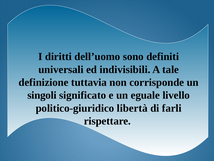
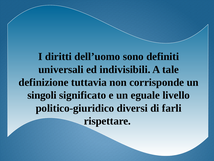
libertà: libertà -> diversi (132, 108)
